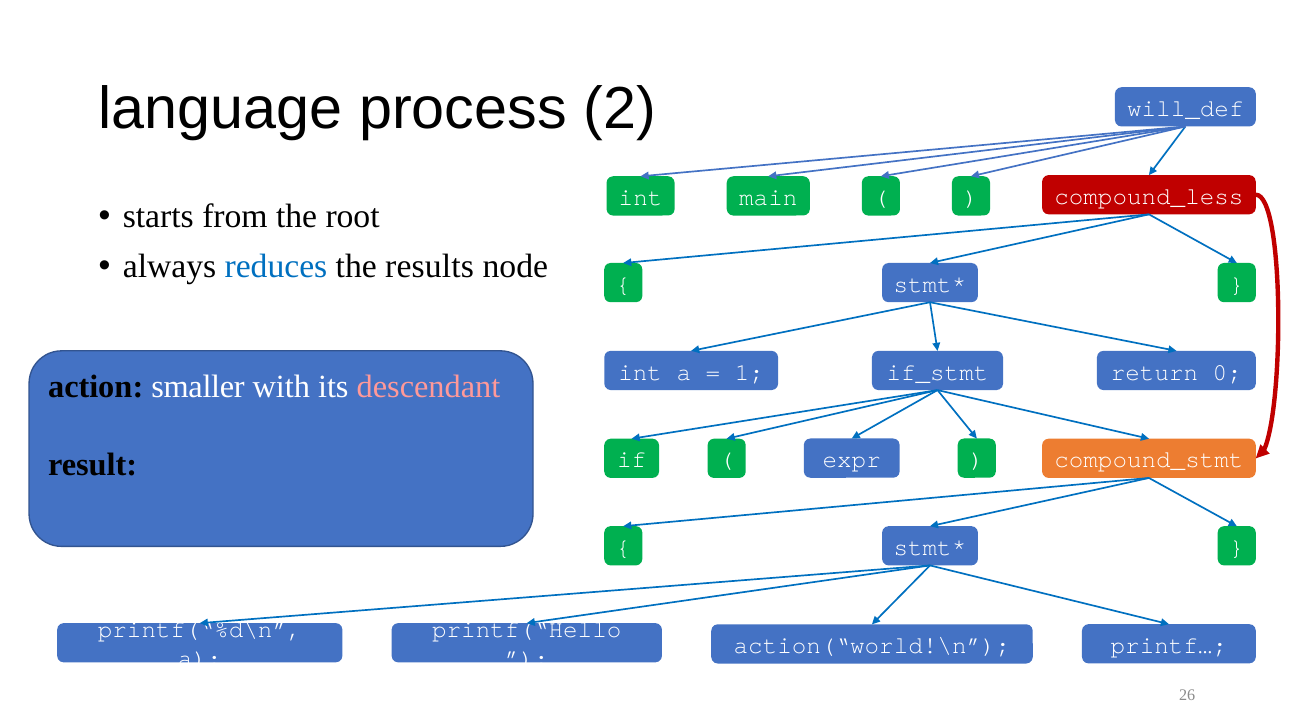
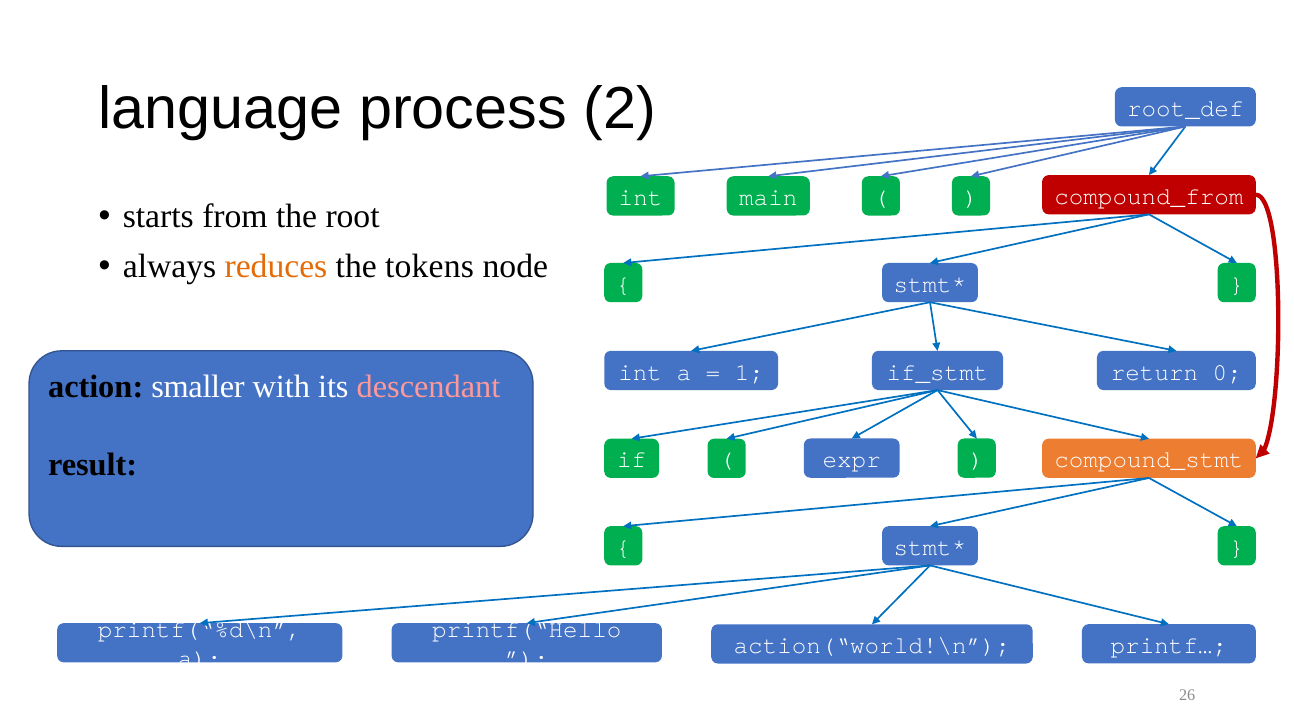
will_def: will_def -> root_def (1185, 108)
compound_less: compound_less -> compound_from (1149, 196)
reduces colour: blue -> orange (276, 266)
results: results -> tokens (430, 266)
